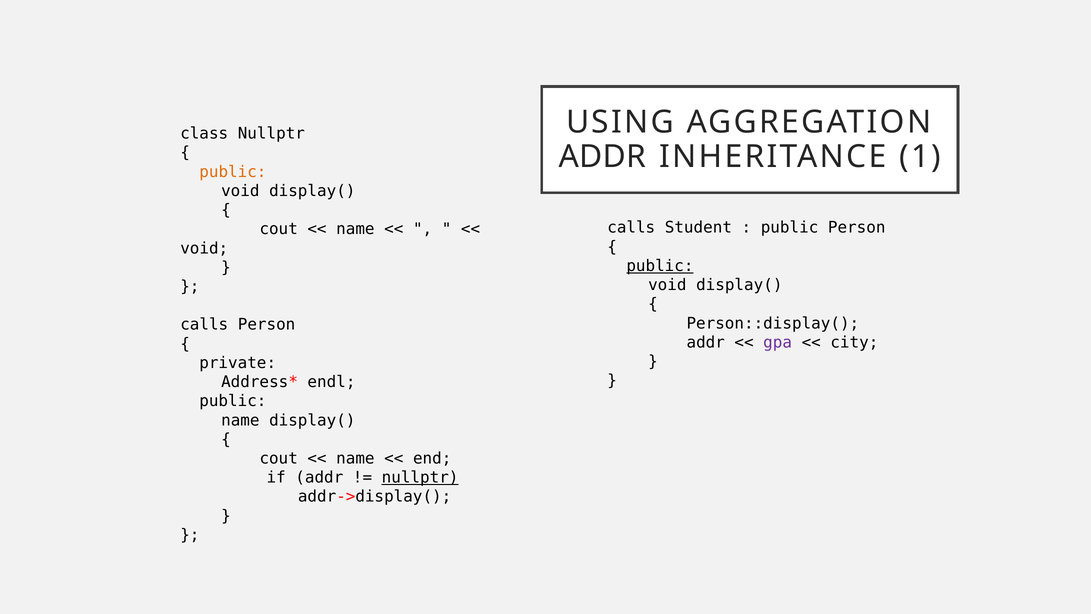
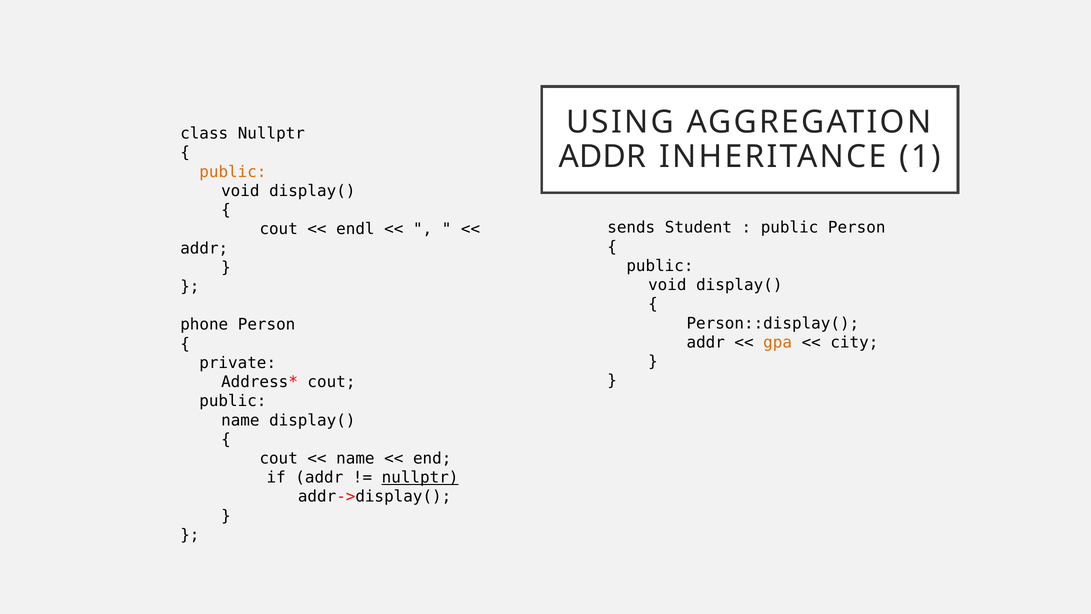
calls: calls -> sends (631, 228)
name: name -> endl (355, 229)
void: void -> addr (204, 248)
public underline: present -> none (660, 266)
calls: calls -> phone (204, 325)
gpa colour: purple -> orange (778, 342)
endl: endl -> cout (331, 382)
